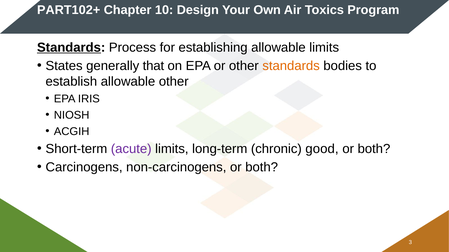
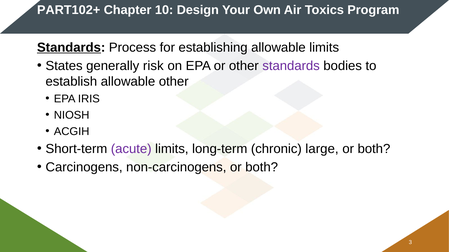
that: that -> risk (153, 66)
standards colour: orange -> purple (291, 66)
good: good -> large (322, 149)
